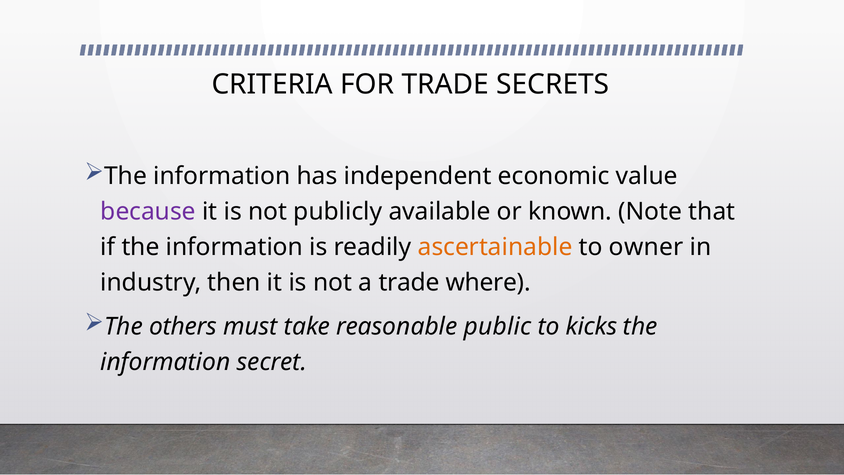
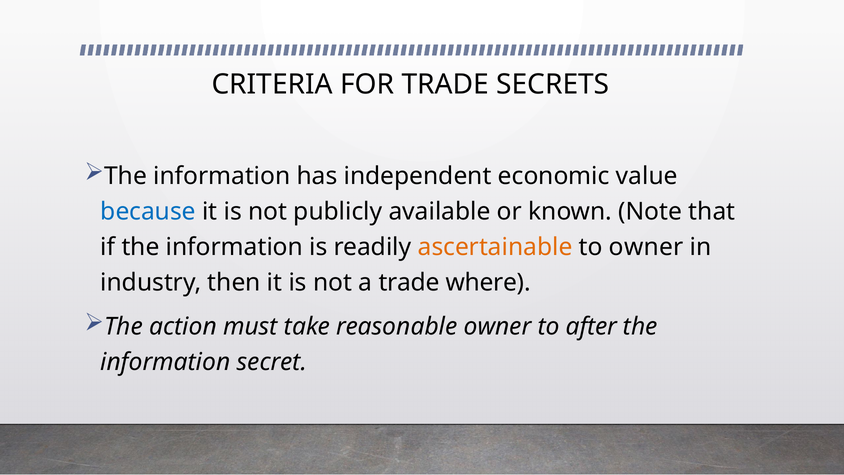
because colour: purple -> blue (148, 211)
others: others -> action (183, 327)
reasonable public: public -> owner (498, 327)
kicks: kicks -> after (591, 327)
